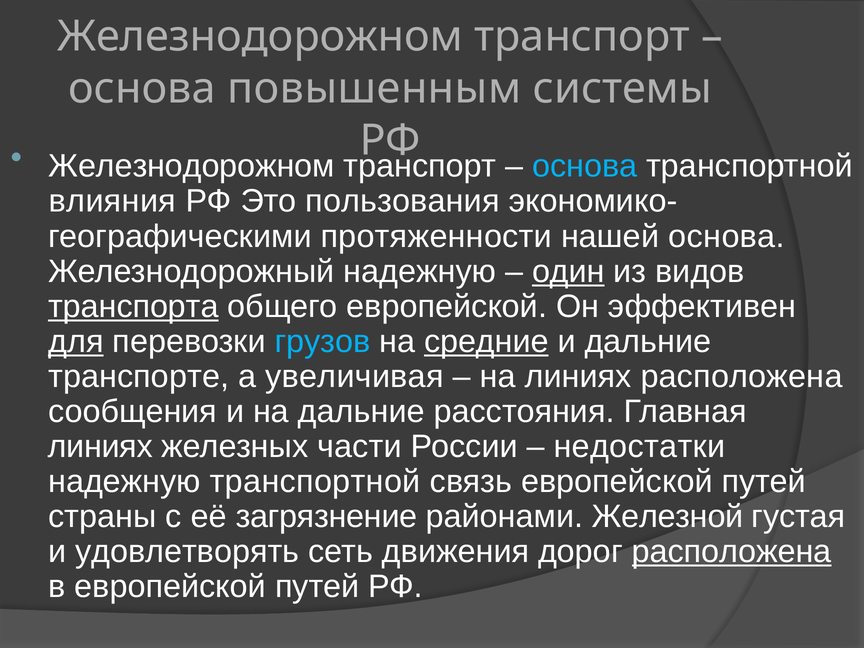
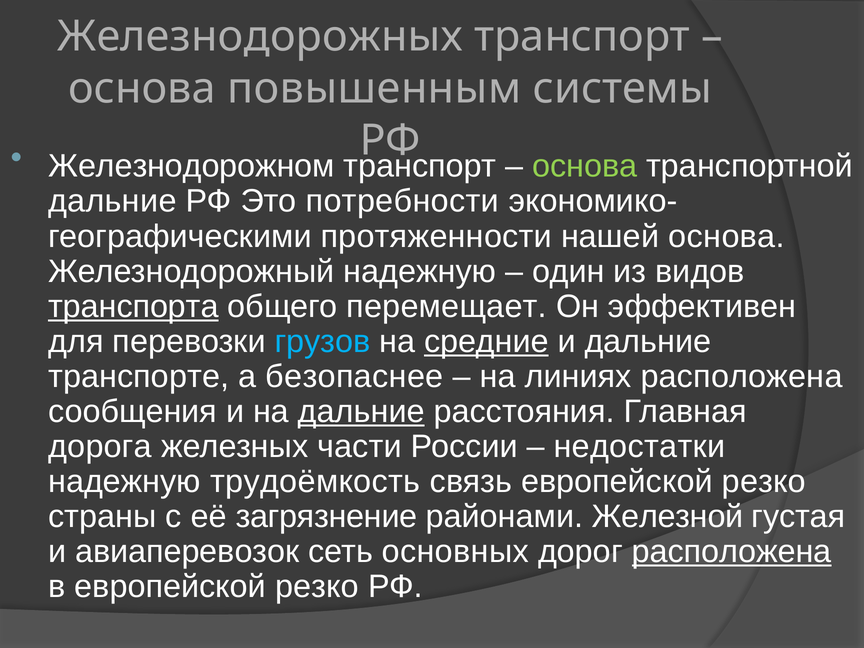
Железнодорожном: Железнодорожном -> Железнодорожных (260, 37)
основа colour: light blue -> light green (585, 166)
влияния: влияния -> дальние (112, 201)
пользования: пользования -> потребности (402, 201)
один underline: present -> none (568, 271)
общего европейской: европейской -> перемещает (447, 306)
для underline: present -> none (76, 341)
увеличивая: увеличивая -> безопаснее (354, 376)
дальние underline: none -> present (361, 412)
линиях: линиях -> дорога (100, 447)
надежную транспортной: транспортной -> трудоёмкость (315, 482)
связь европейской путей: путей -> резко (764, 482)
удовлетворять: удовлетворять -> авиаперевозок (187, 552)
движения: движения -> основных (455, 552)
в европейской путей: путей -> резко (317, 587)
